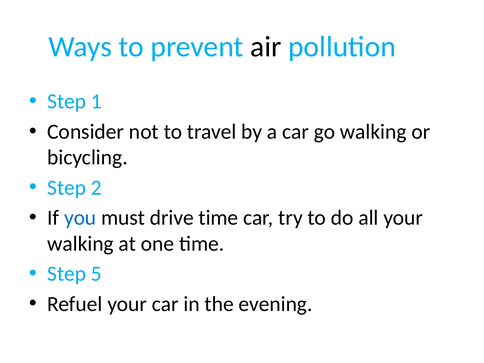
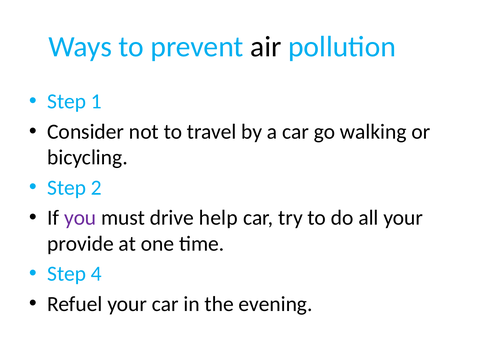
you colour: blue -> purple (80, 218)
drive time: time -> help (218, 218)
walking: walking -> provide (80, 244)
5: 5 -> 4 (96, 274)
